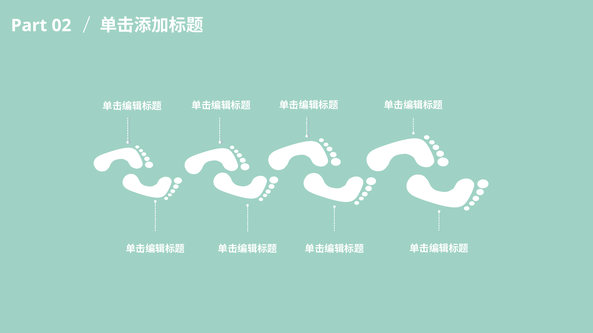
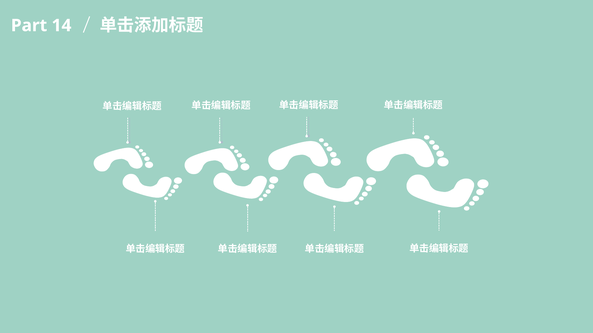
02: 02 -> 14 (62, 26)
